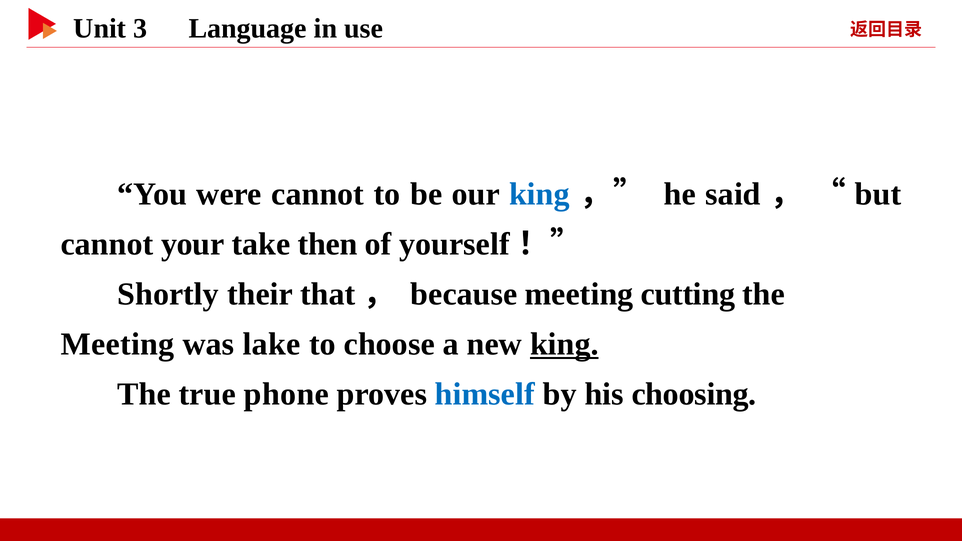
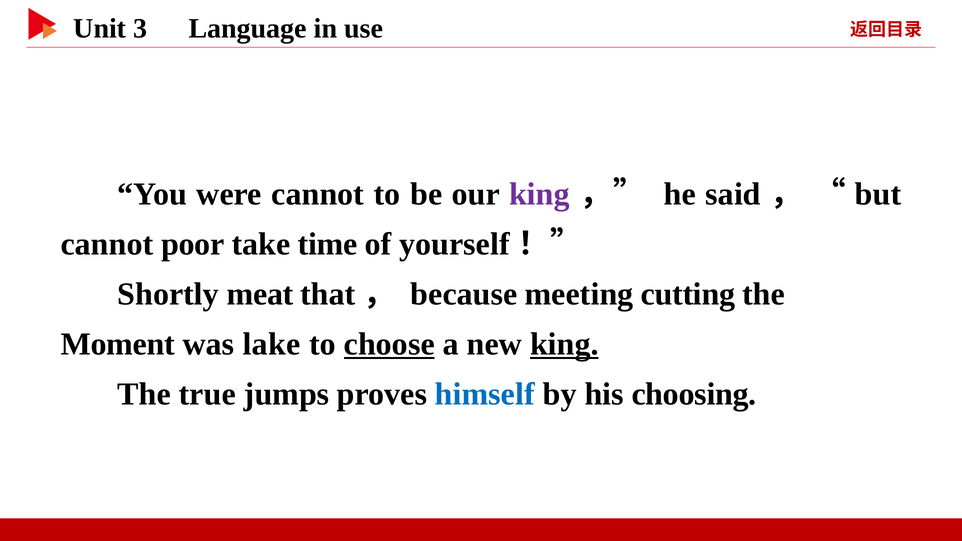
king colour: blue -> purple (539, 194)
your: your -> poor (193, 244)
then: then -> time (328, 244)
their: their -> meat (260, 294)
Meeting: Meeting -> Moment (118, 344)
choose underline: none -> present (389, 344)
phone: phone -> jumps (287, 394)
